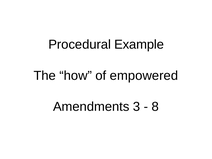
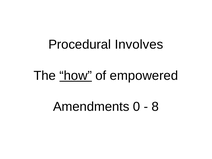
Example: Example -> Involves (139, 45)
how underline: none -> present (76, 76)
3: 3 -> 0 (137, 107)
